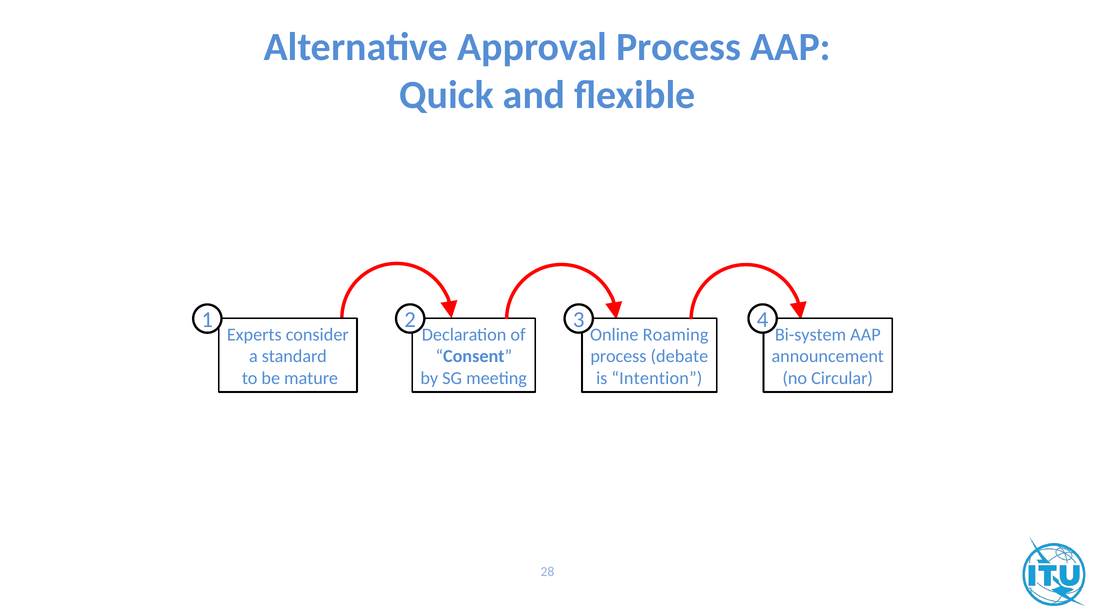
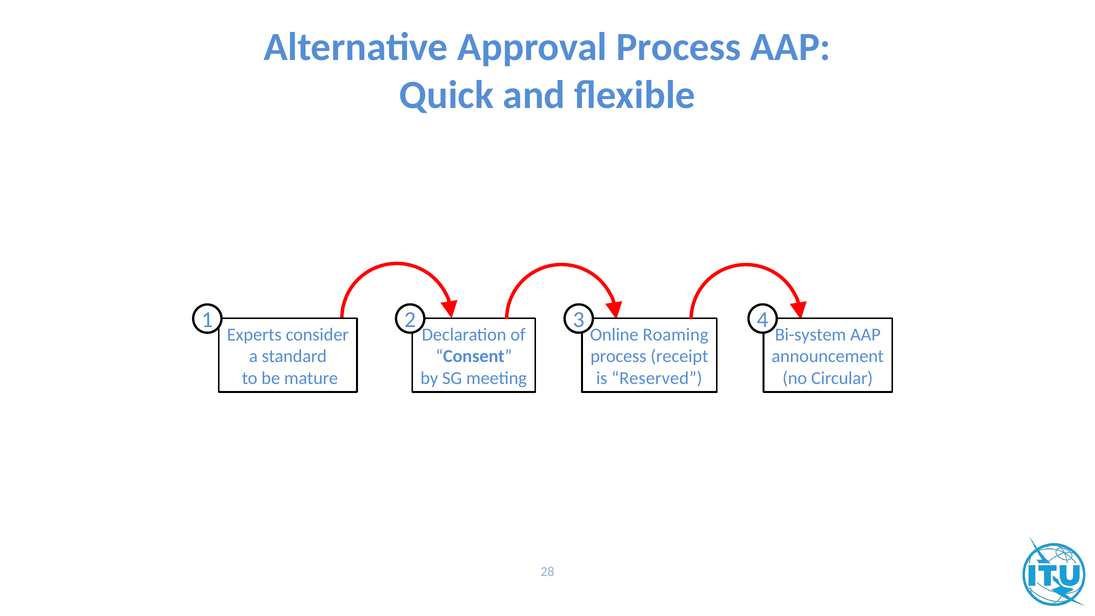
debate: debate -> receipt (679, 356)
Intention: Intention -> Reserved (657, 378)
